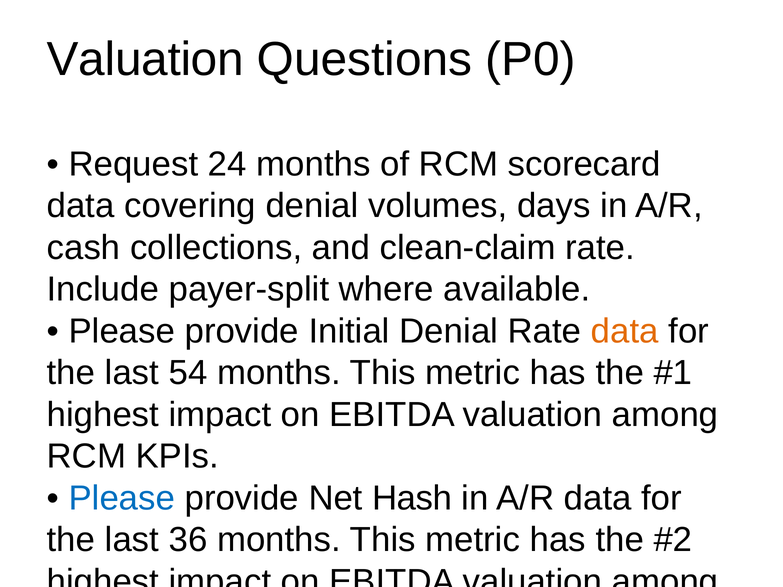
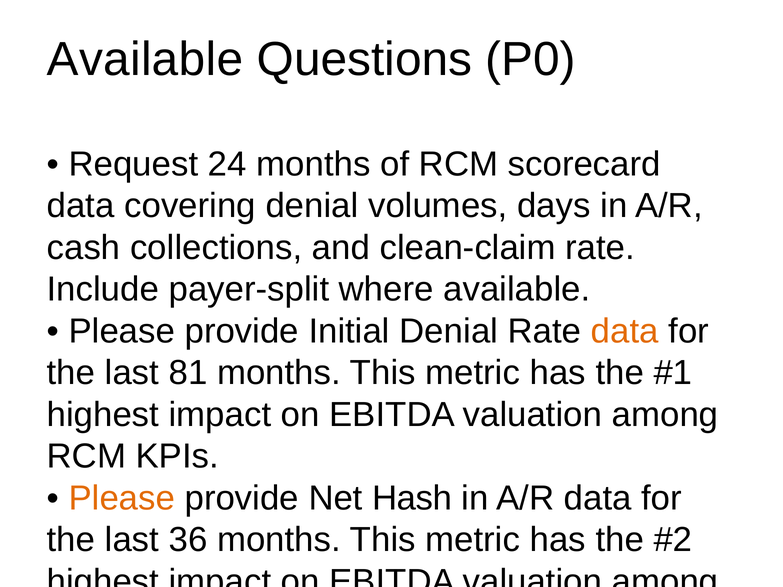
Valuation: Valuation -> Available (145, 59)
54: 54 -> 81 (188, 373)
Please colour: blue -> orange (122, 498)
